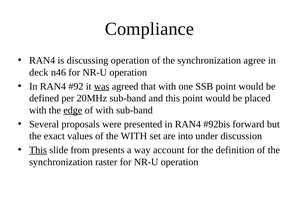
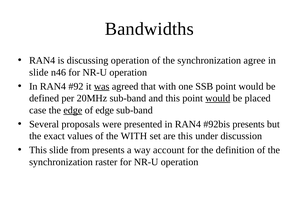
Compliance: Compliance -> Bandwidths (149, 29)
deck: deck -> slide (39, 72)
would underline: none -> present (218, 98)
with: with -> case (38, 110)
of with: with -> edge (105, 110)
forward: forward -> presents (248, 124)
are into: into -> this (185, 136)
This underline: present -> none (38, 150)
